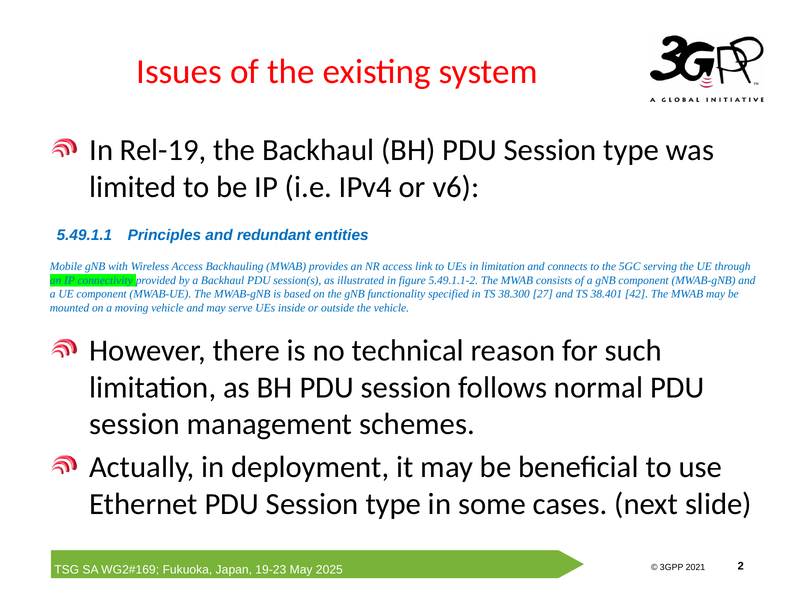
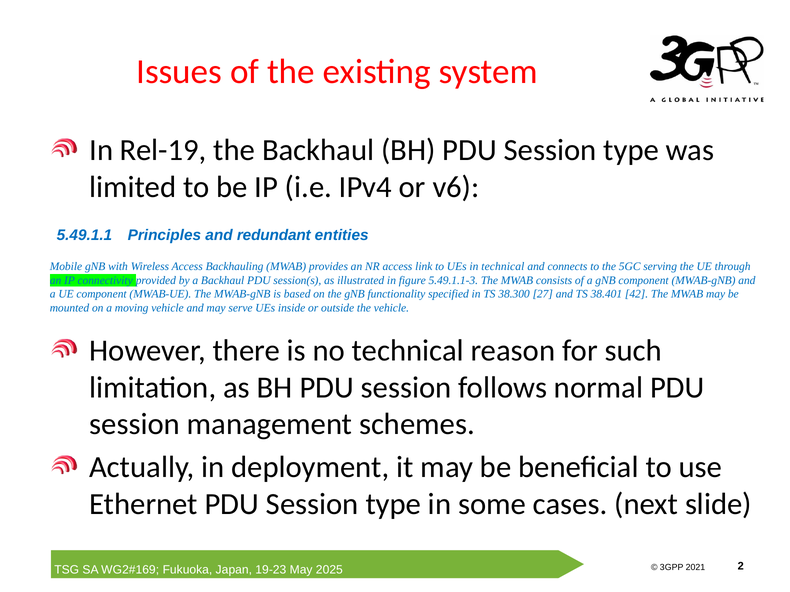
in limitation: limitation -> technical (503, 267)
5.49.1.1-2: 5.49.1.1-2 -> 5.49.1.1-3 (453, 281)
